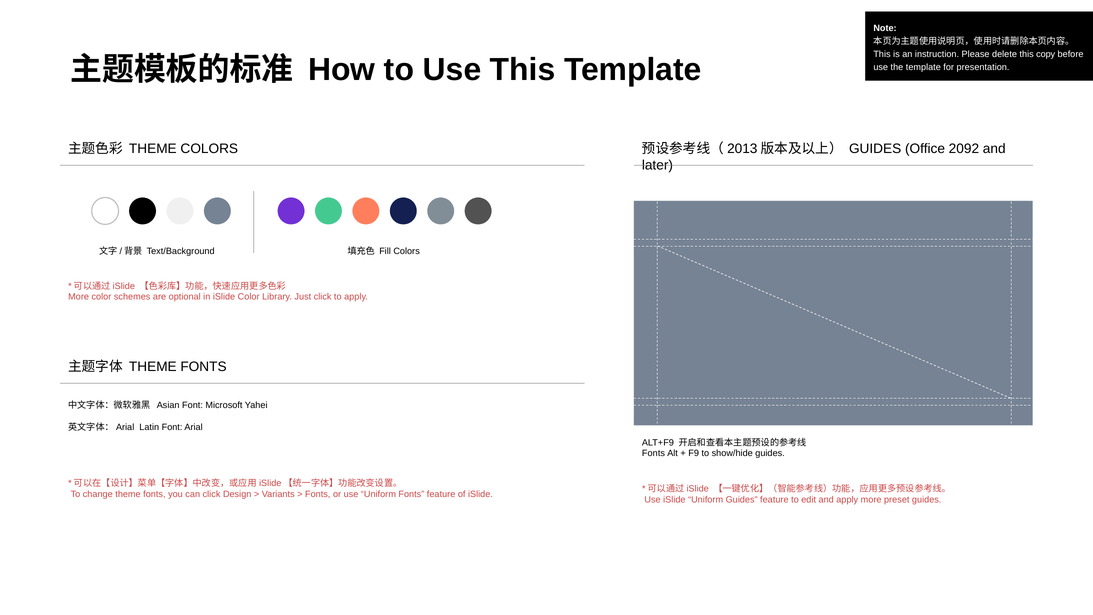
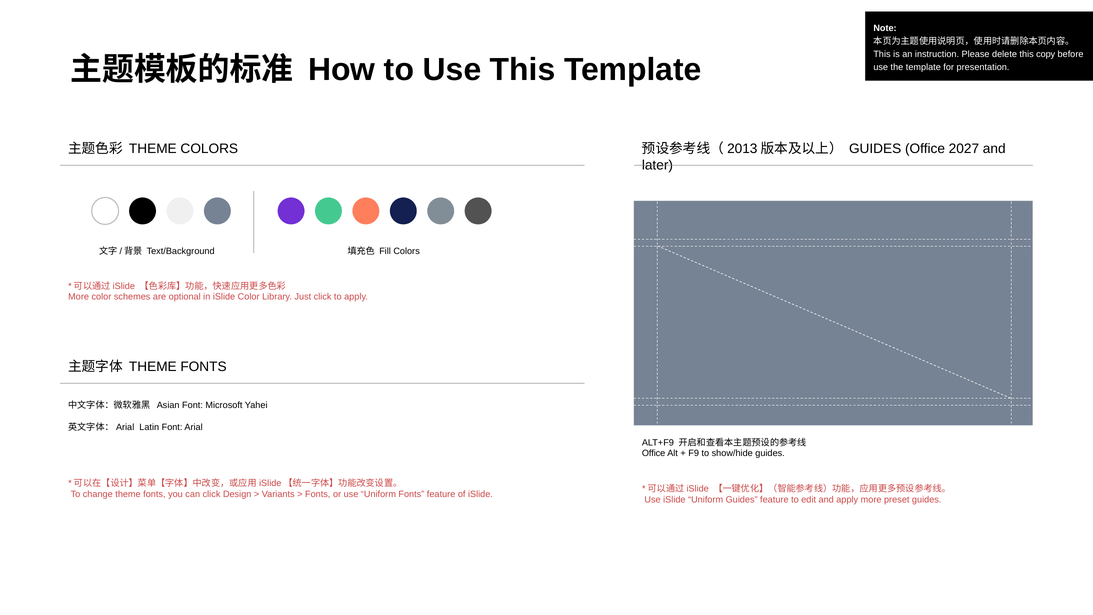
2092: 2092 -> 2027 (964, 149)
Fonts: Fonts -> Office (654, 453)
